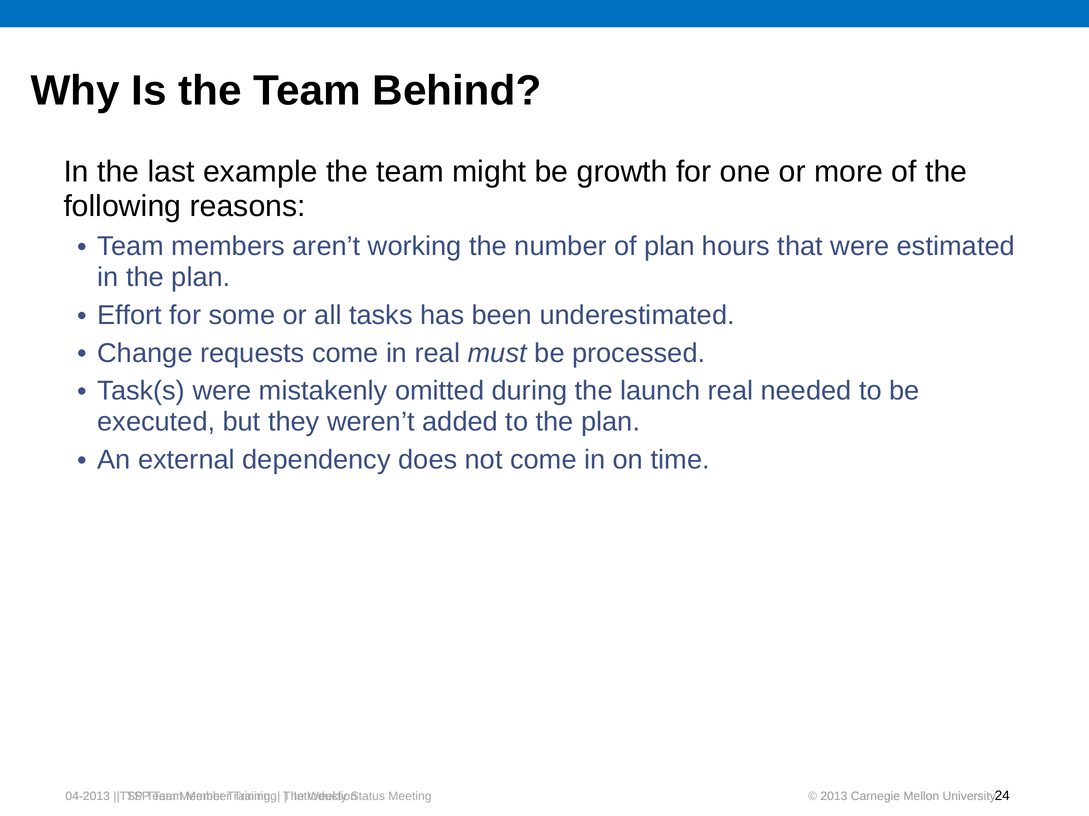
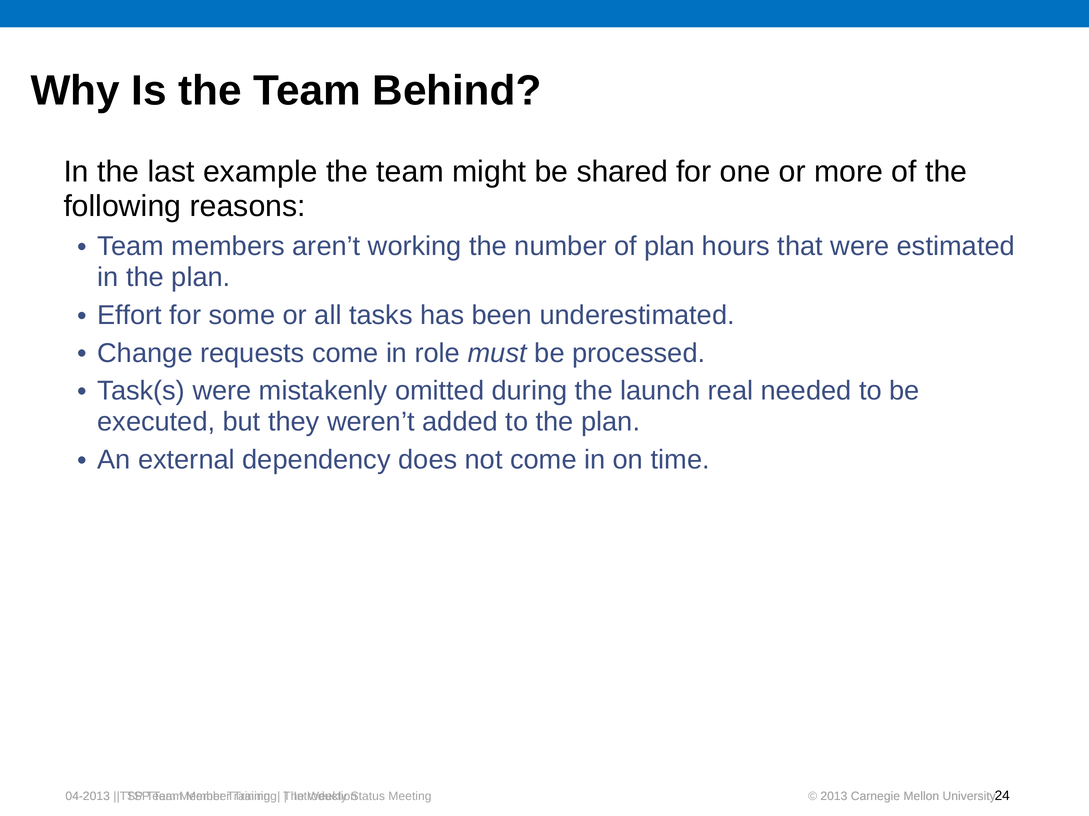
growth: growth -> shared (622, 172)
in real: real -> role (437, 353)
